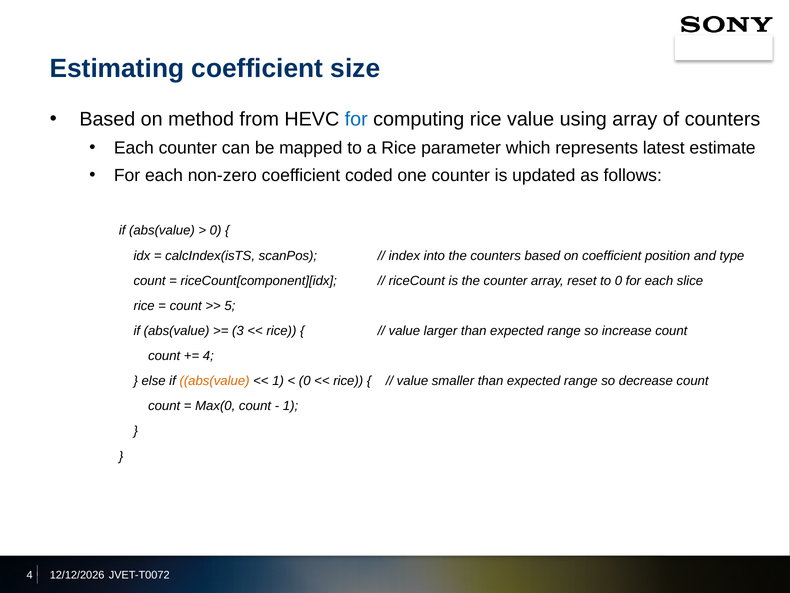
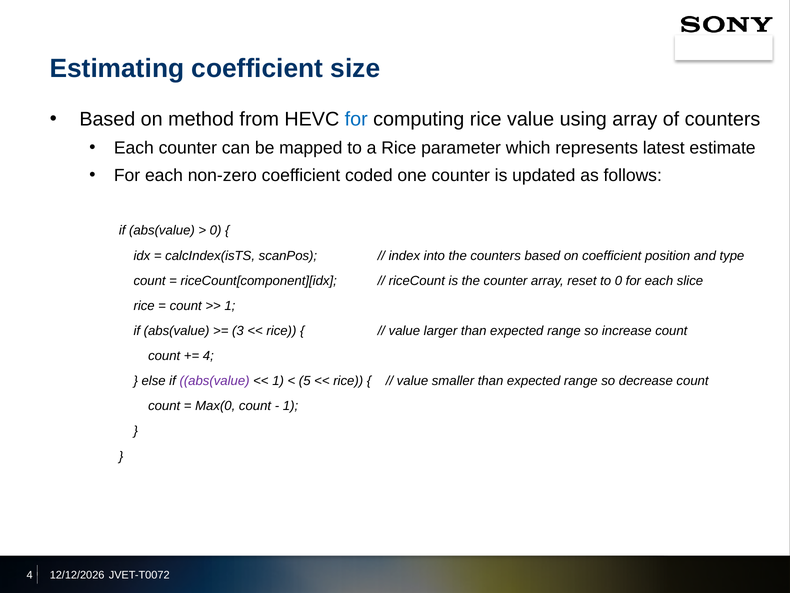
5: 5 -> 1 (230, 306)
abs(value colour: orange -> purple (215, 381)
0: 0 -> 5 (305, 381)
